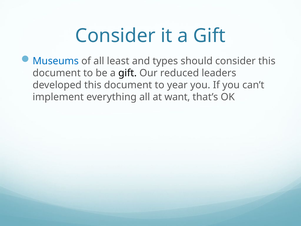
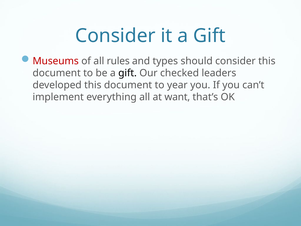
Museums colour: blue -> red (56, 61)
least: least -> rules (118, 61)
reduced: reduced -> checked (180, 73)
